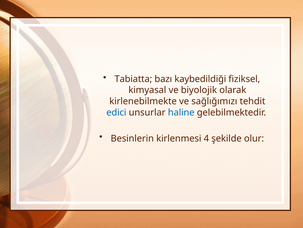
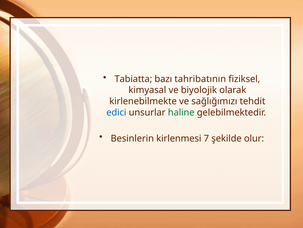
kaybedildiği: kaybedildiği -> tahribatının (200, 79)
haline colour: blue -> green (181, 112)
4: 4 -> 7 (206, 138)
